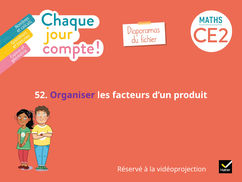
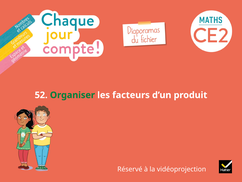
Organiser colour: purple -> green (72, 95)
